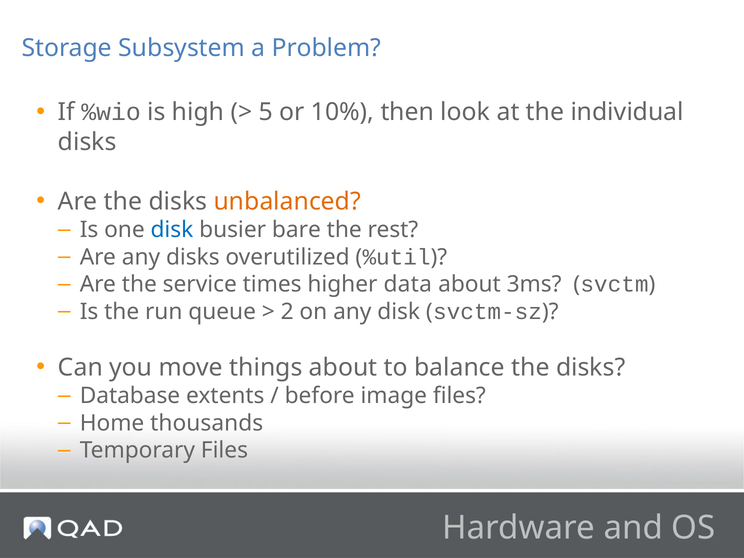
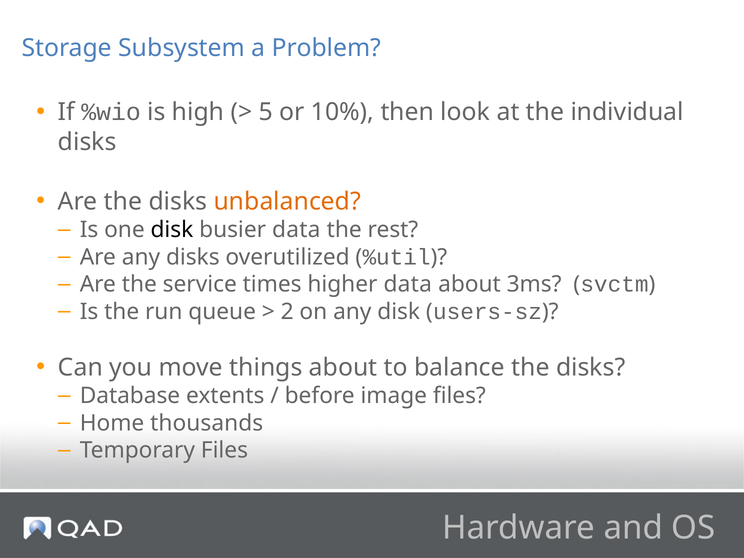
disk colour: blue -> black (172, 230)
busier bare: bare -> data (296, 230)
svctm-sz: svctm-sz -> users-sz (487, 312)
